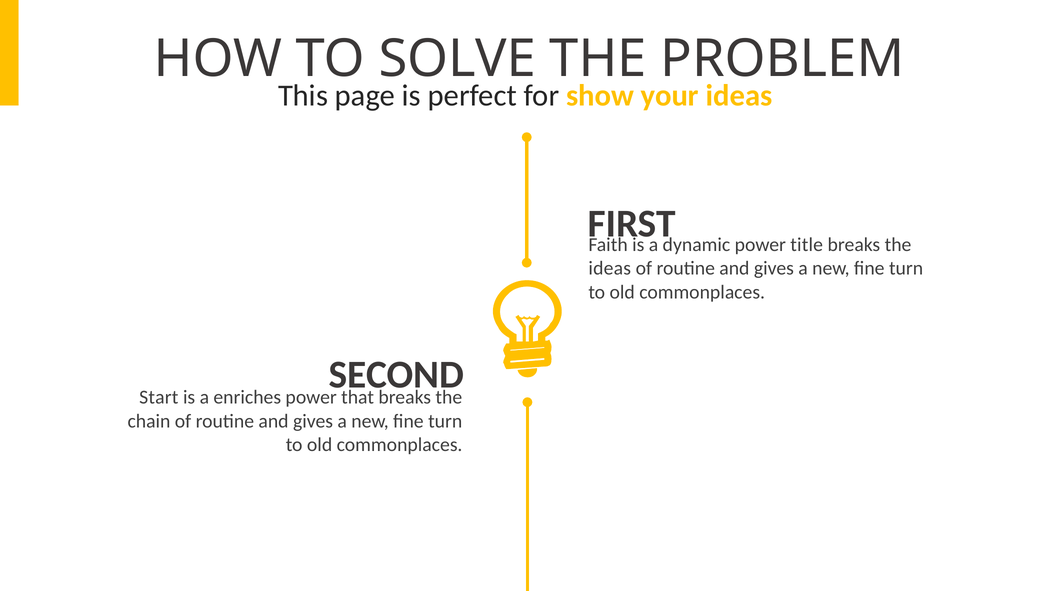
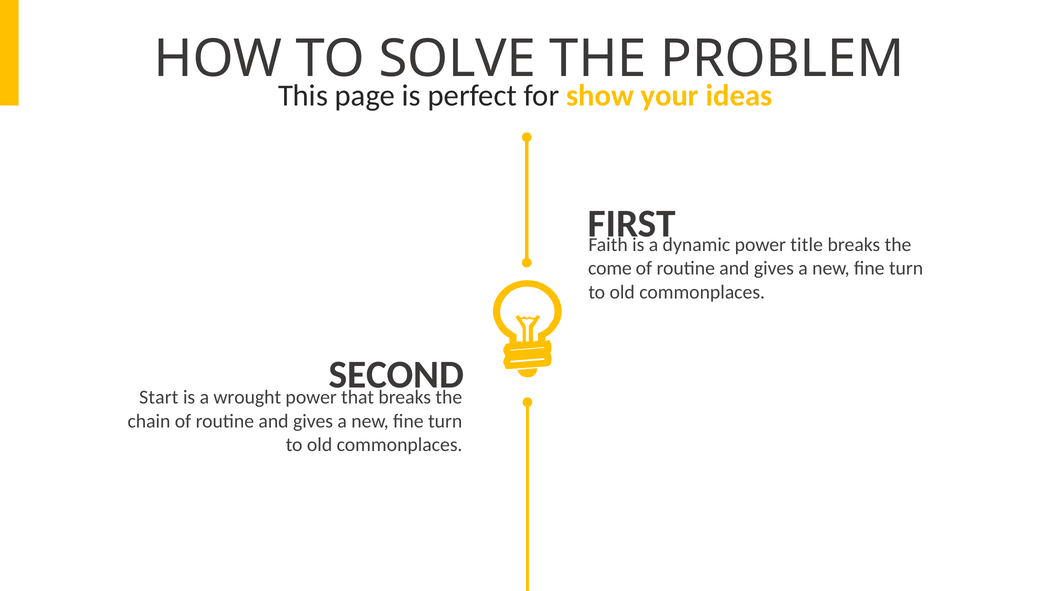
ideas: ideas -> come (610, 269)
enriches: enriches -> wrought (247, 398)
